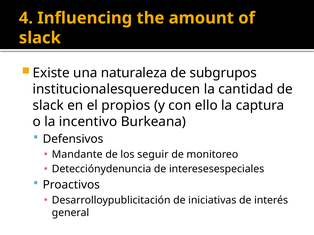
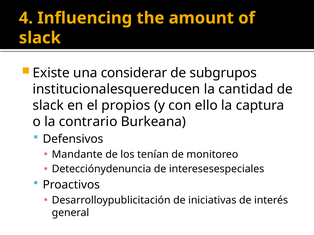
naturaleza: naturaleza -> considerar (134, 73)
incentivo: incentivo -> contrario (88, 122)
seguir: seguir -> tenían (153, 155)
